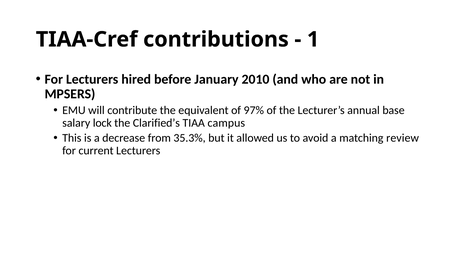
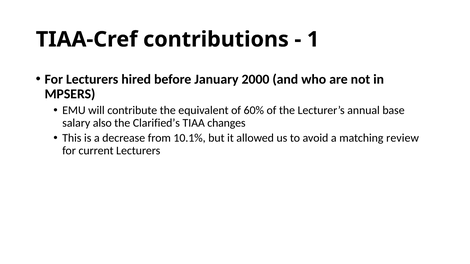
2010: 2010 -> 2000 (256, 79)
97%: 97% -> 60% (254, 110)
lock: lock -> also (102, 123)
campus: campus -> changes (226, 123)
35.3%: 35.3% -> 10.1% (190, 138)
